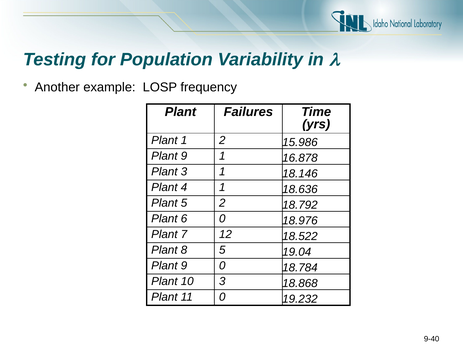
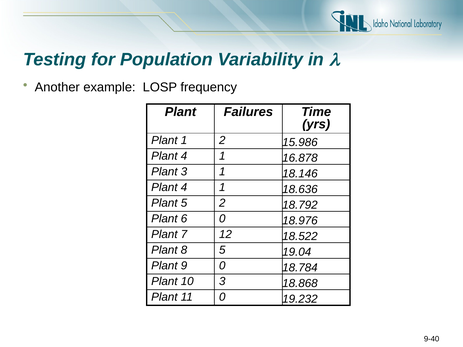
9: 9 -> 4 (184, 156)
